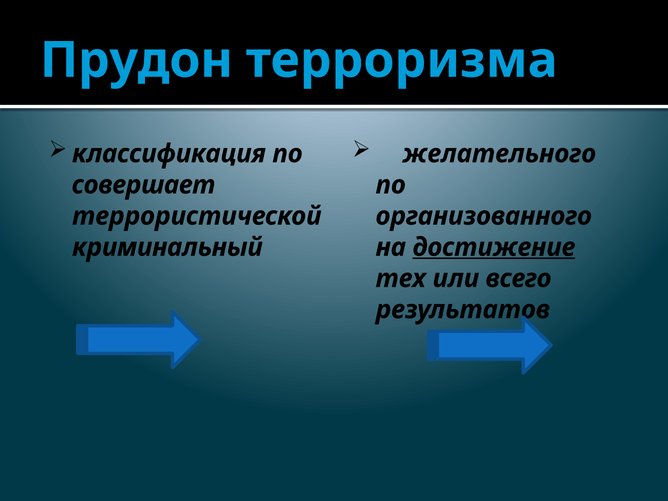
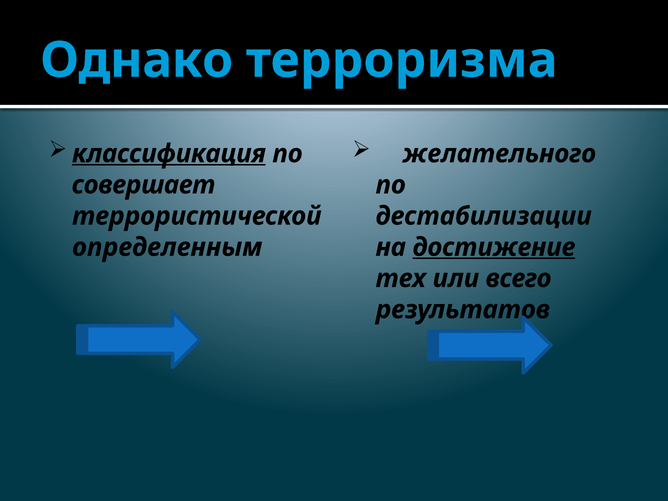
Прудон: Прудон -> Однако (137, 60)
классификация underline: none -> present (169, 154)
организованного: организованного -> дестабилизации (484, 216)
криминальный: криминальный -> определенным (167, 247)
